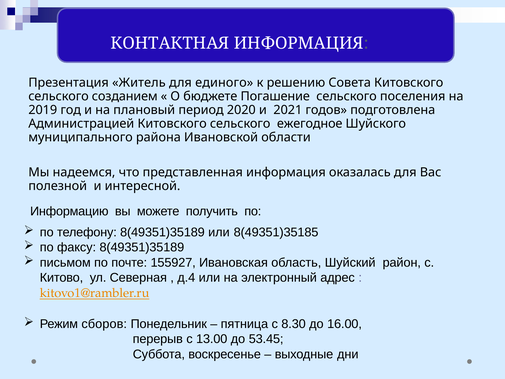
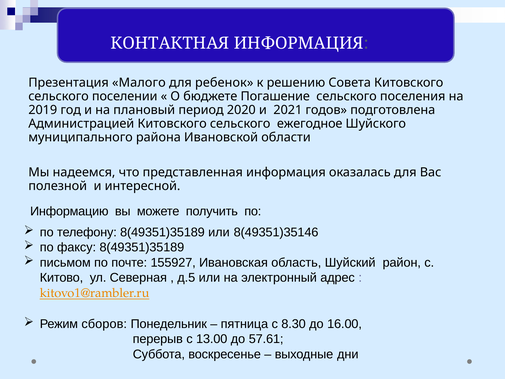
Житель: Житель -> Малого (139, 83)
единого: единого -> ребенок (224, 83)
созданием: созданием -> поселении (125, 96)
8(49351)35185: 8(49351)35185 -> 8(49351)35146 (276, 232)
д.4: д.4 -> д.5 (186, 278)
53.45: 53.45 -> 57.61 (266, 339)
